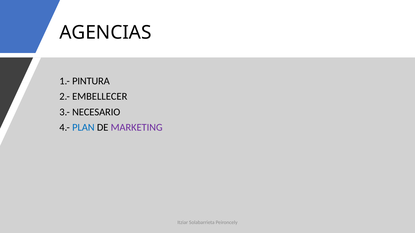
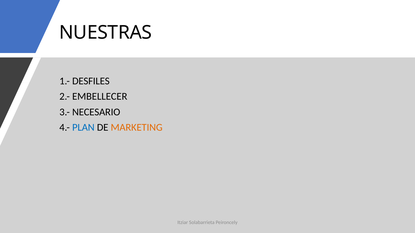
AGENCIAS: AGENCIAS -> NUESTRAS (106, 33)
PINTURA: PINTURA -> DESFILES (91, 81)
MARKETING colour: purple -> orange (137, 128)
